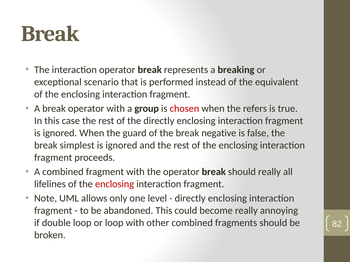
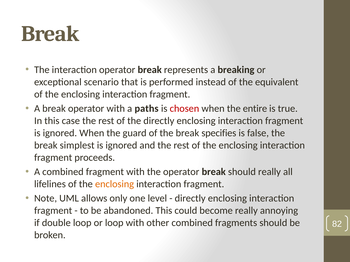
group: group -> paths (147, 109)
refers: refers -> entire (255, 109)
negative: negative -> specifies (219, 133)
enclosing colour: red -> orange (115, 184)
